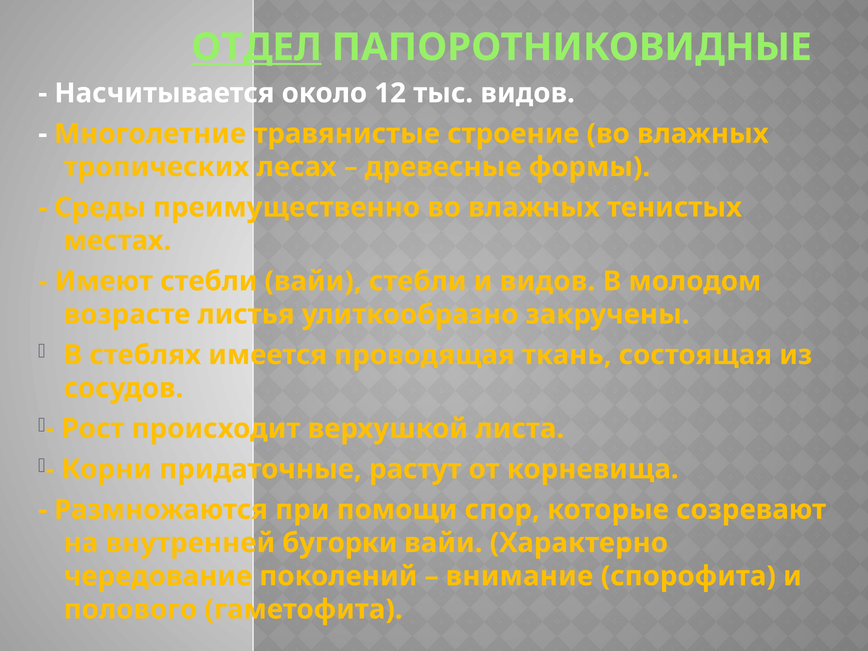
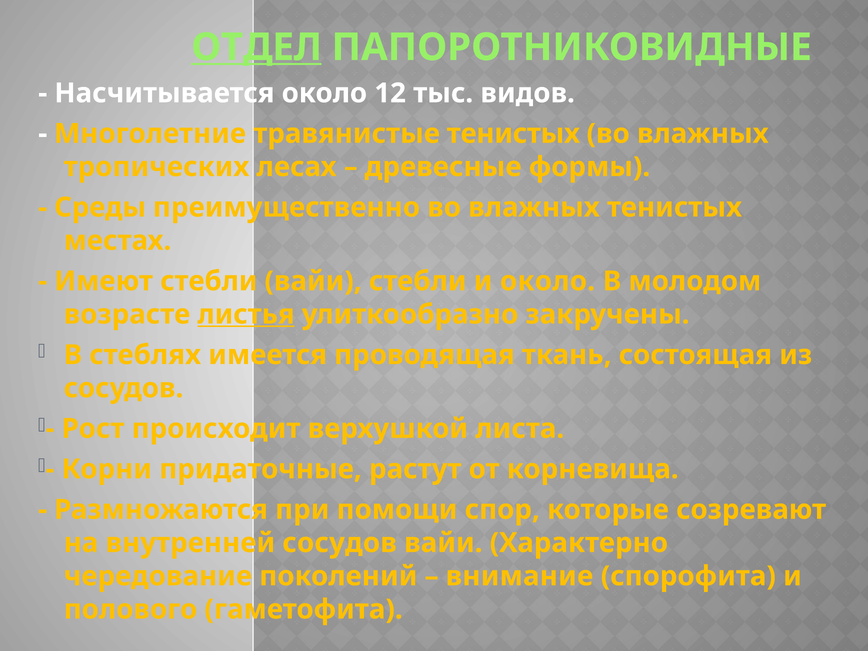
травянистые строение: строение -> тенистых (513, 134)
и видов: видов -> около (548, 281)
листья underline: none -> present (246, 314)
внутренней бугорки: бугорки -> сосудов (340, 543)
